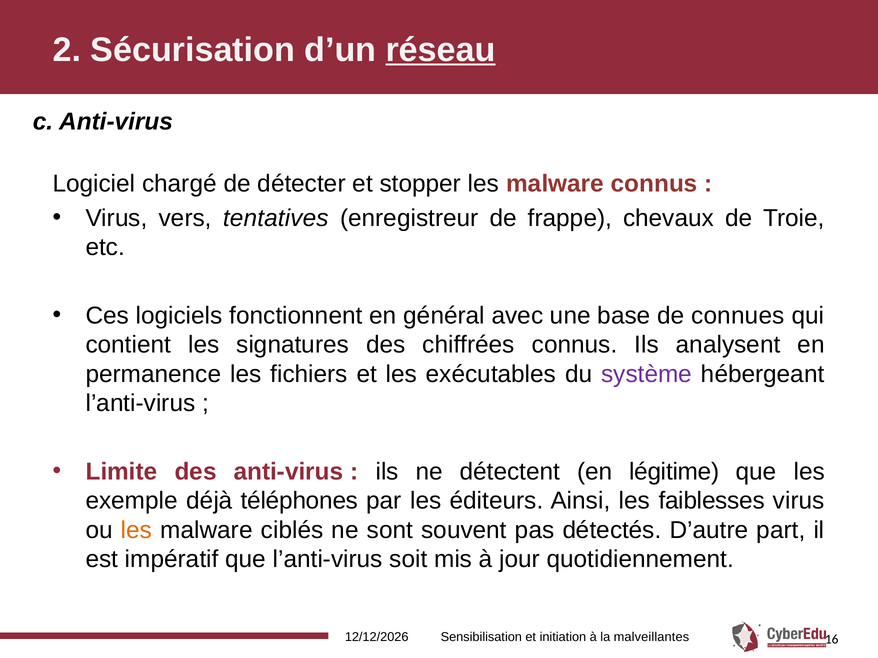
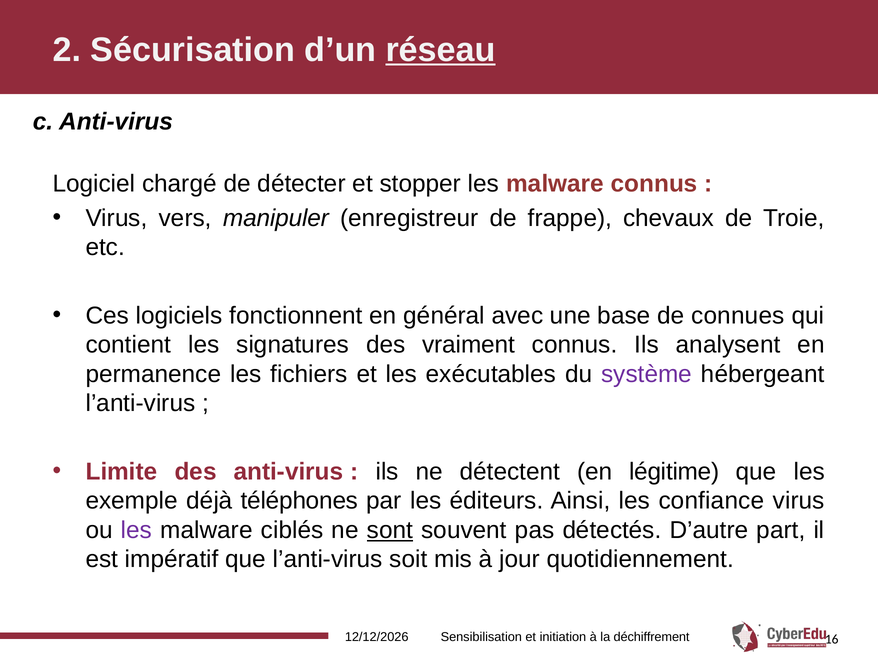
tentatives: tentatives -> manipuler (276, 218)
chiffrées: chiffrées -> vraiment (469, 345)
faiblesses: faiblesses -> confiance (711, 501)
les colour: orange -> purple (137, 530)
sont underline: none -> present (390, 530)
malveillantes: malveillantes -> déchiffrement (652, 638)
